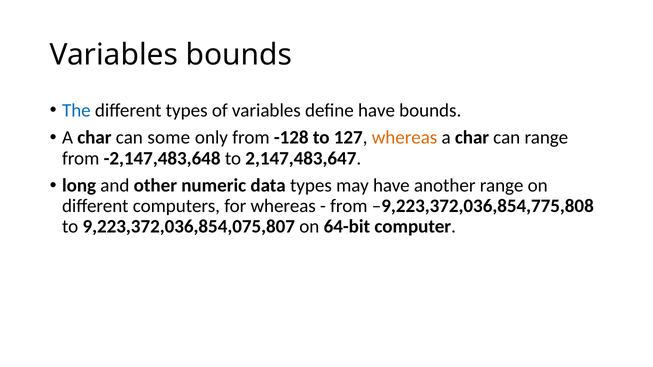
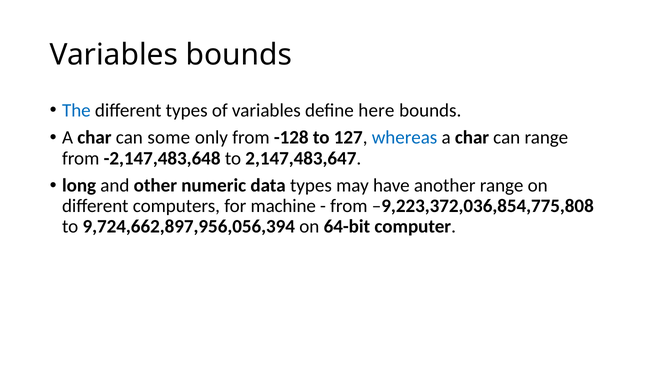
define have: have -> here (376, 110)
whereas colour: orange -> blue (405, 138)
for whereas: whereas -> machine (283, 206)
9,223,372,036,854,075,807: 9,223,372,036,854,075,807 -> 9,724,662,897,956,056,394 (189, 227)
